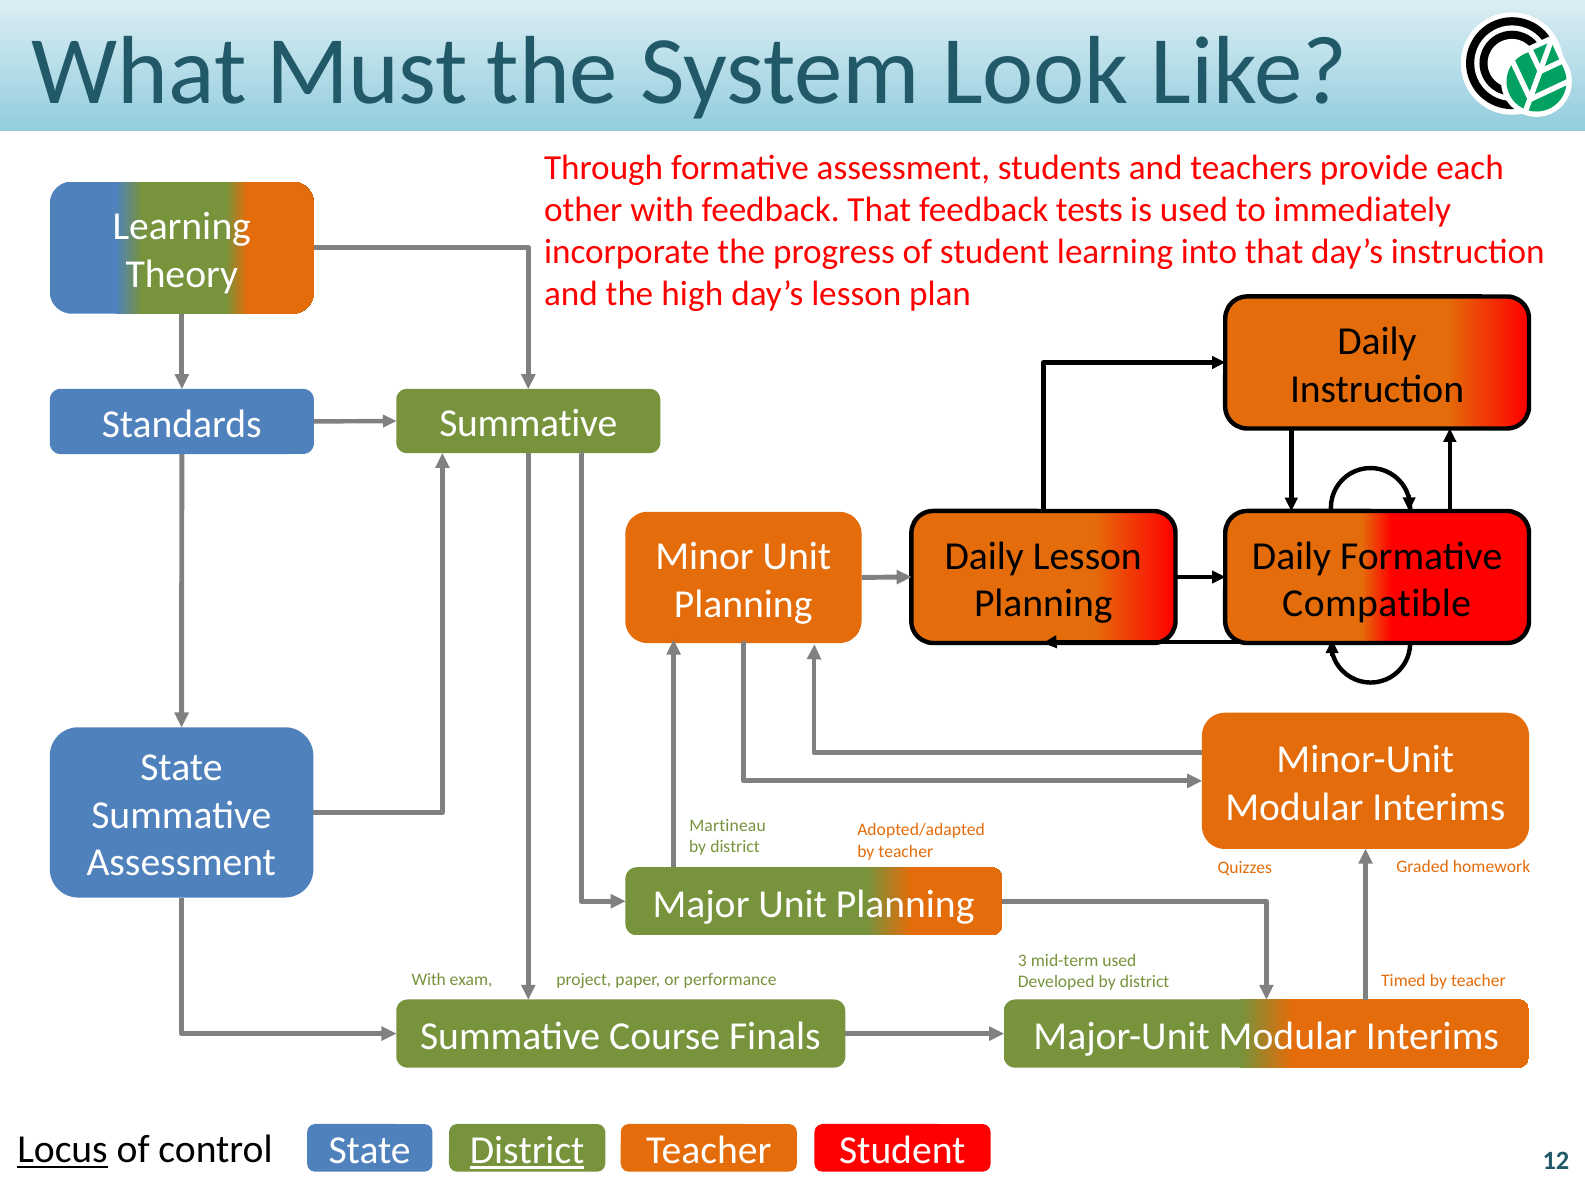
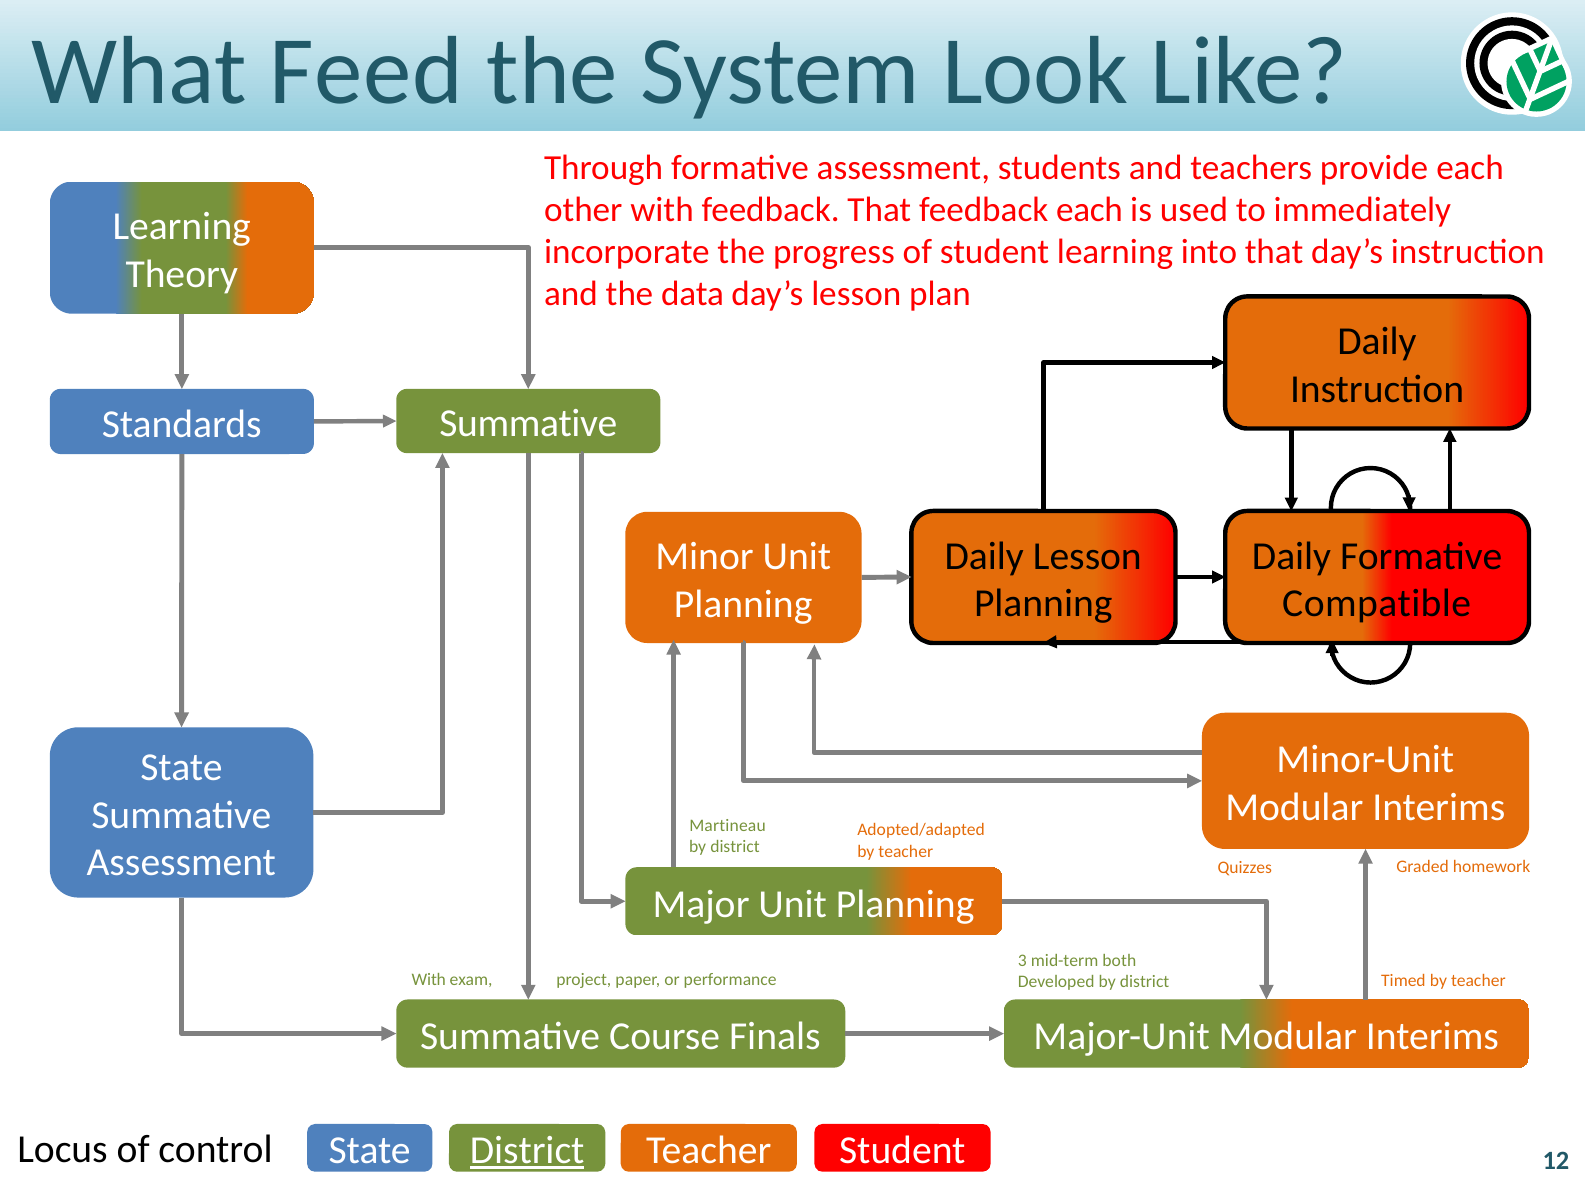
Must: Must -> Feed (366, 71)
feedback tests: tests -> each (1089, 210)
high: high -> data (693, 294)
mid-term used: used -> both (1119, 961)
Locus underline: present -> none (63, 1151)
